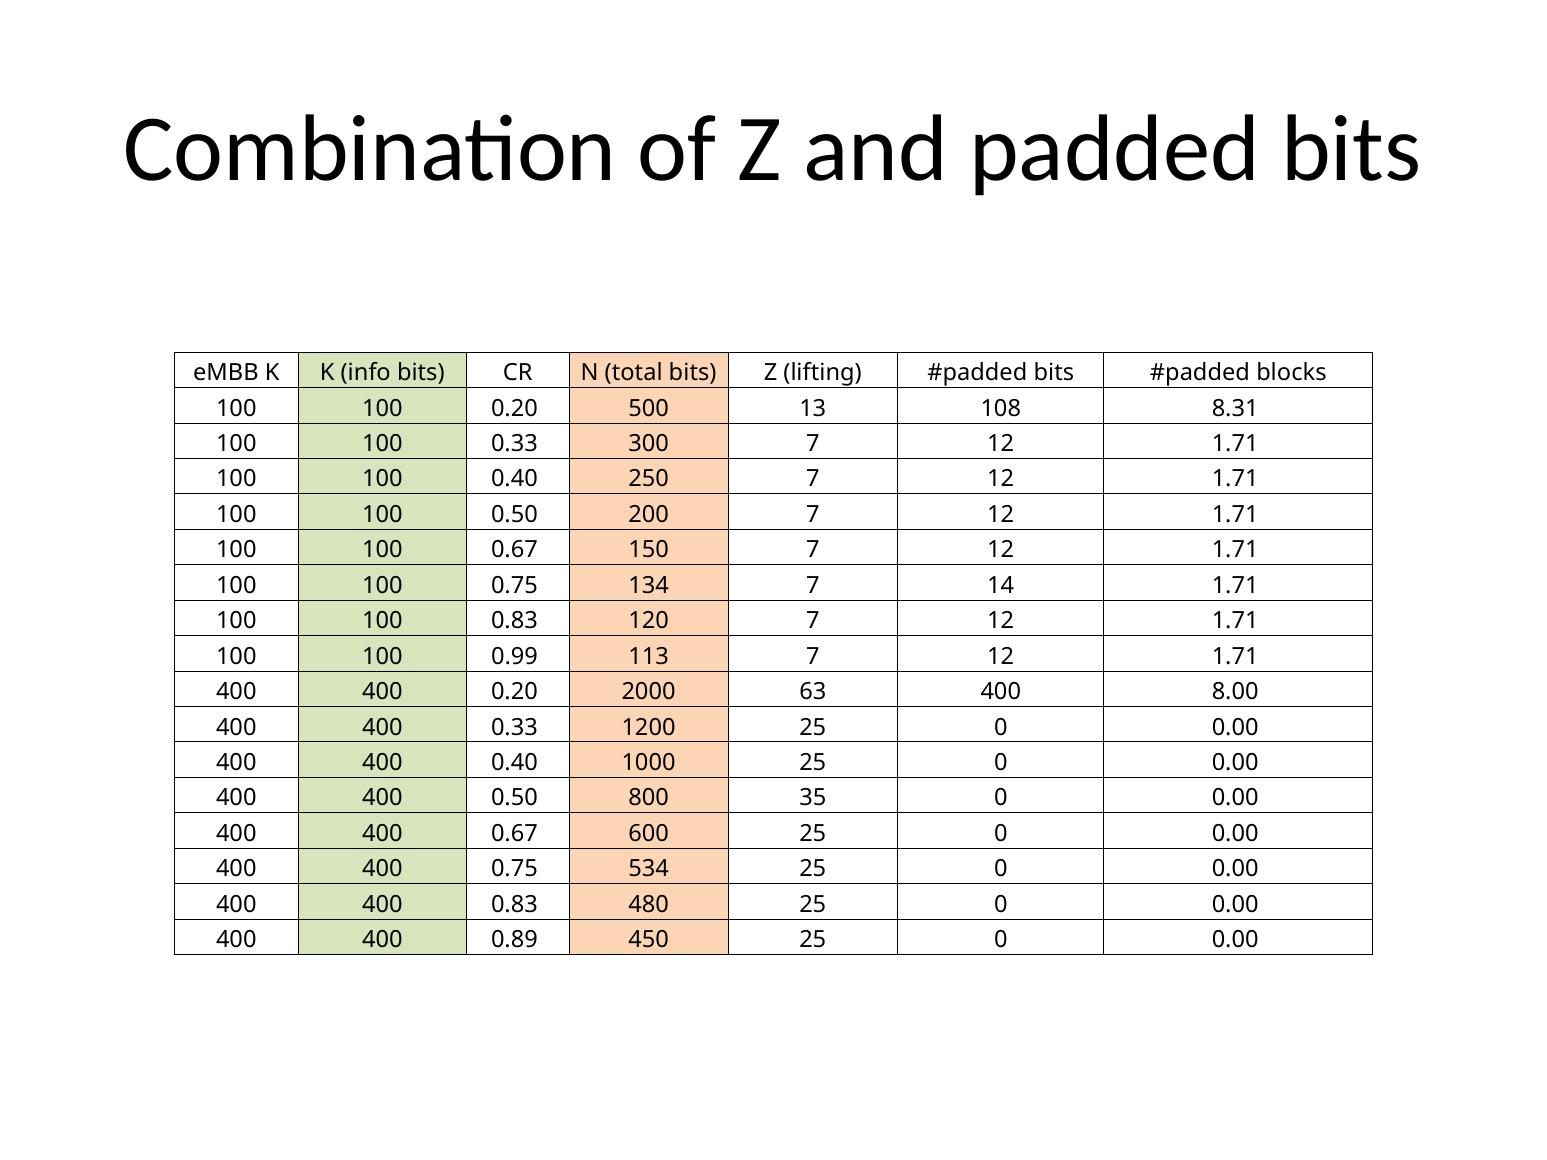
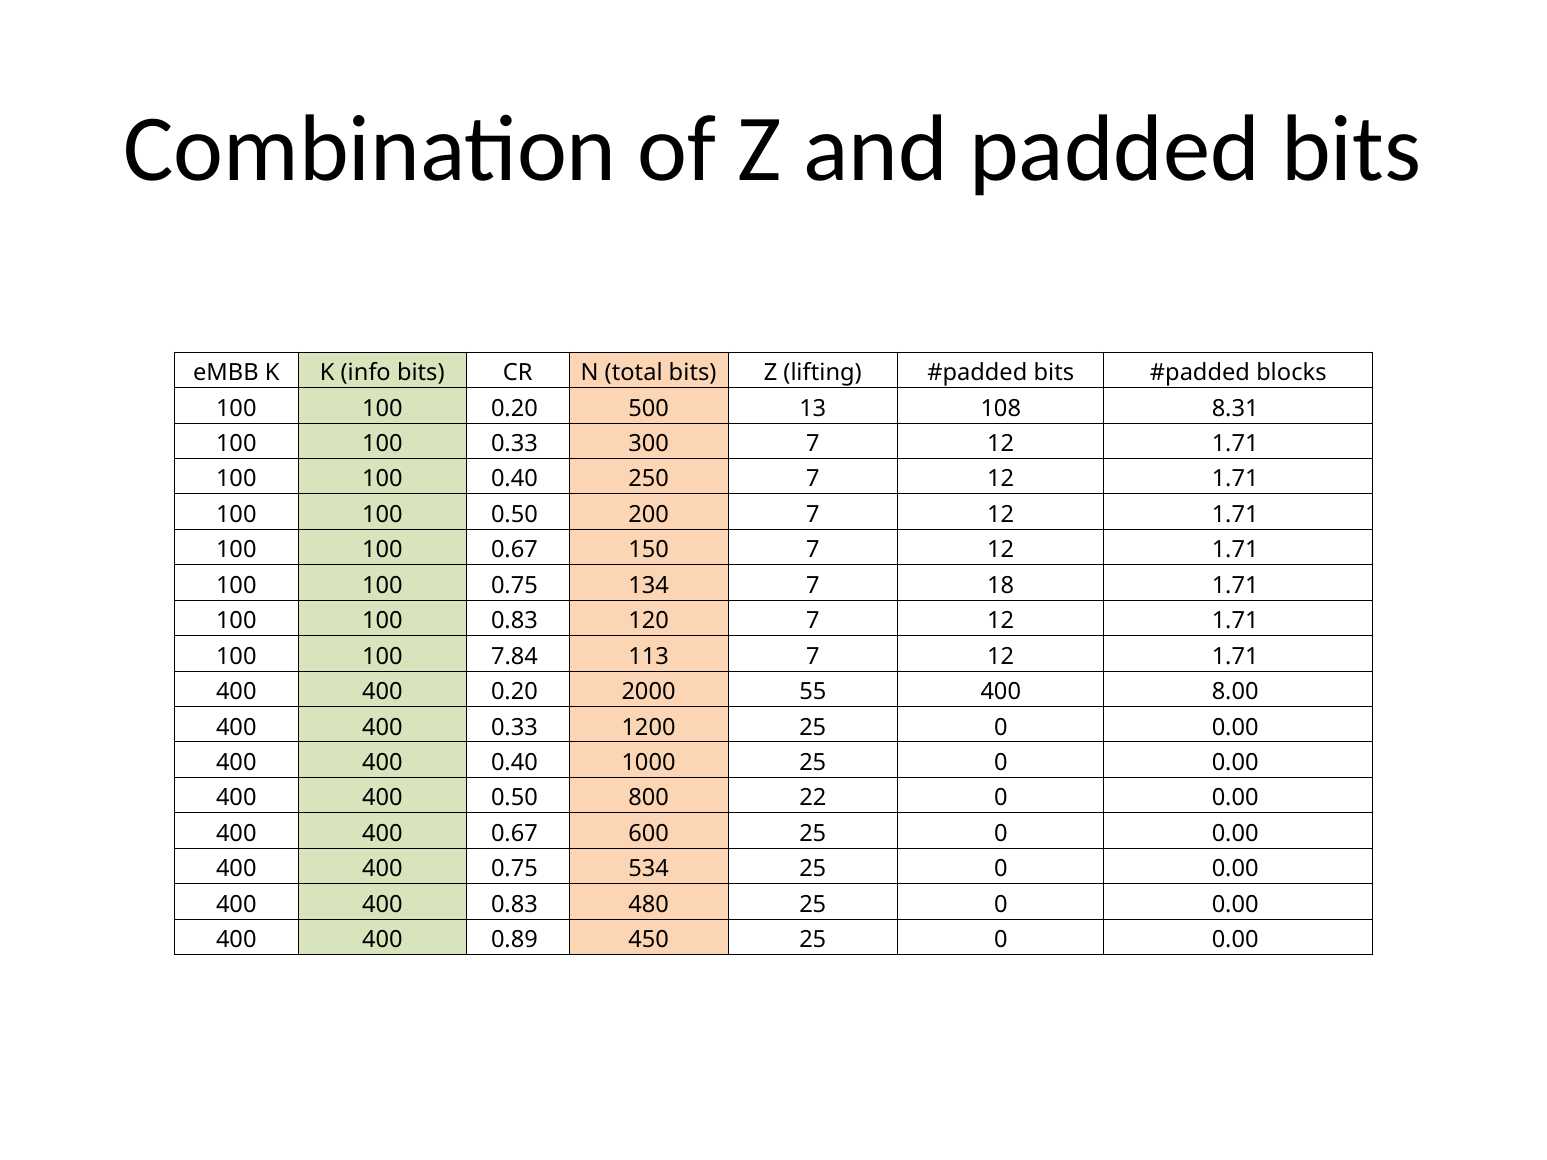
14: 14 -> 18 (1001, 586)
0.99: 0.99 -> 7.84 (514, 656)
63: 63 -> 55 (813, 692)
35: 35 -> 22 (813, 798)
